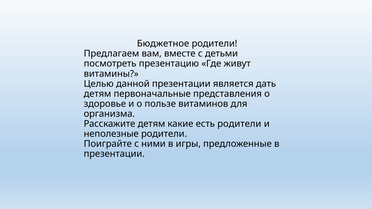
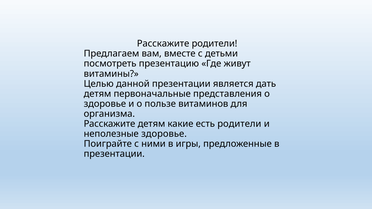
Бюджетное: Бюджетное -> Расскажите (163, 44)
неполезные родители: родители -> здоровье (164, 134)
